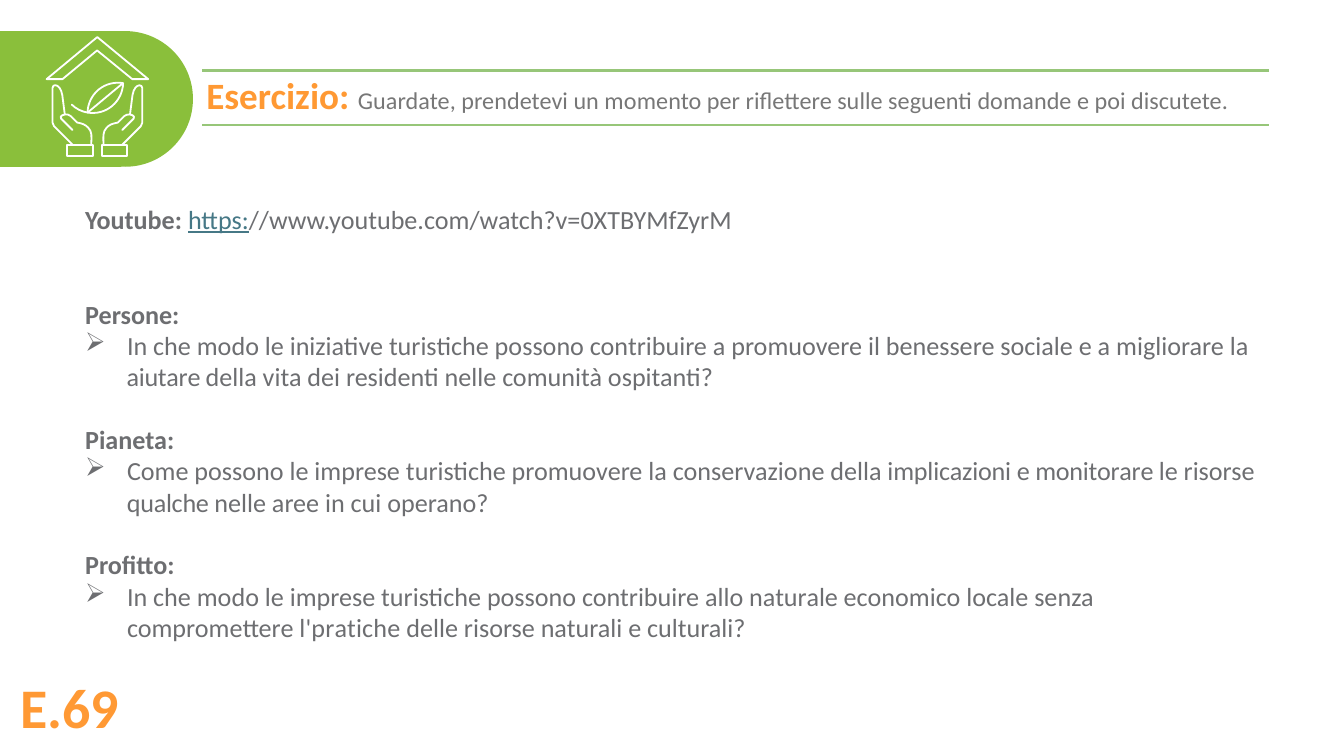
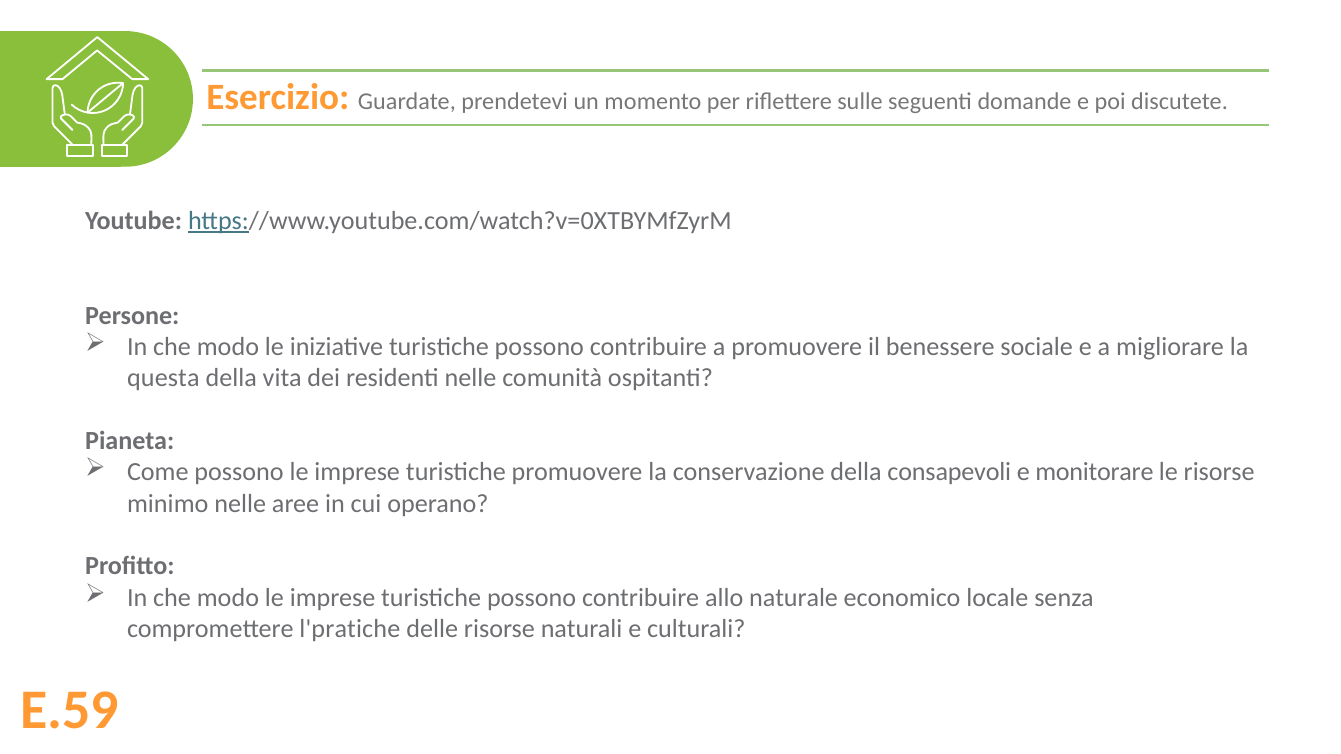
aiutare: aiutare -> questa (163, 378)
implicazioni: implicazioni -> consapevoli (949, 472)
qualche: qualche -> minimo (168, 504)
E.69: E.69 -> E.59 (70, 711)
